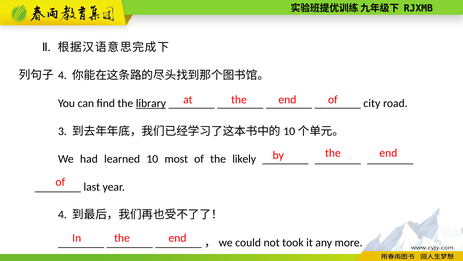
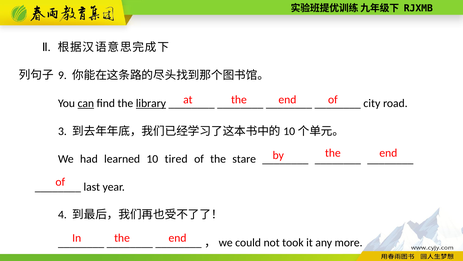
4: 4 -> 9 (62, 75)
can underline: none -> present (86, 103)
most: most -> tired (176, 159)
likely: likely -> stare (244, 159)
